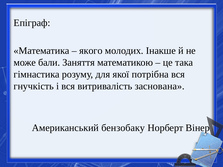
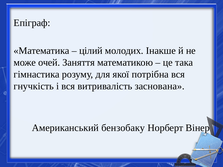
якого: якого -> цілий (91, 51)
бали: бали -> очей (49, 63)
